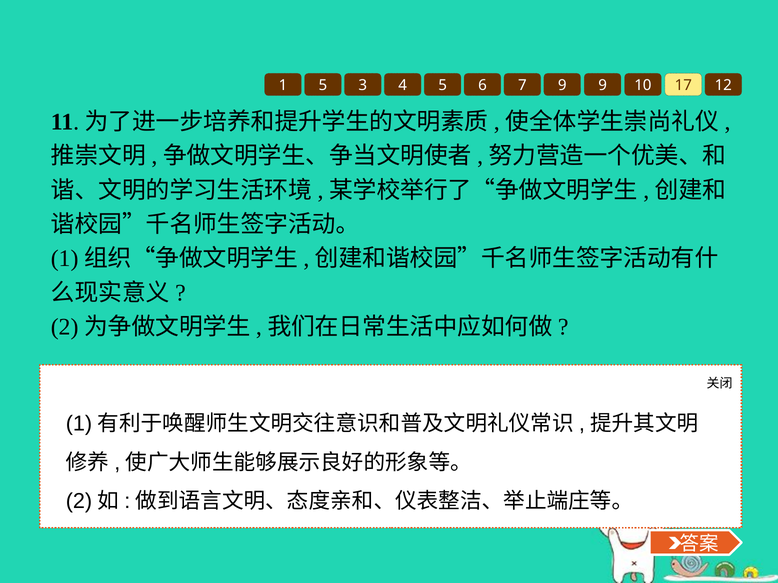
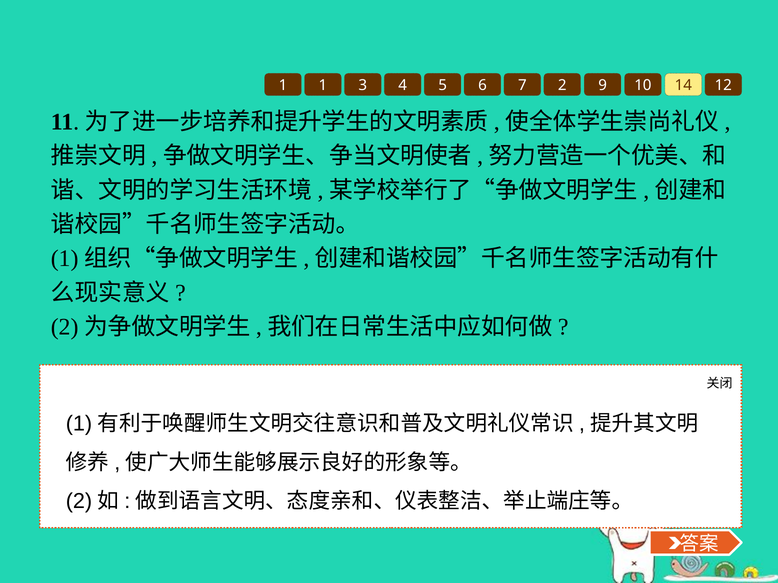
1 5: 5 -> 1 (323, 86)
7 9: 9 -> 2 (562, 86)
17: 17 -> 14 (683, 86)
